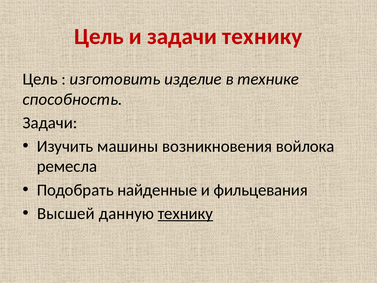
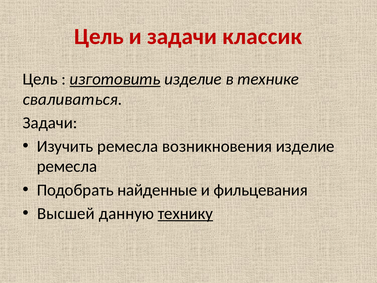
задачи технику: технику -> классик (262, 36)
изготовить underline: none -> present (115, 79)
способность: способность -> сваливаться (72, 99)
Изучить машины: машины -> ремесла (128, 146)
возникновения войлока: войлока -> изделие (305, 146)
